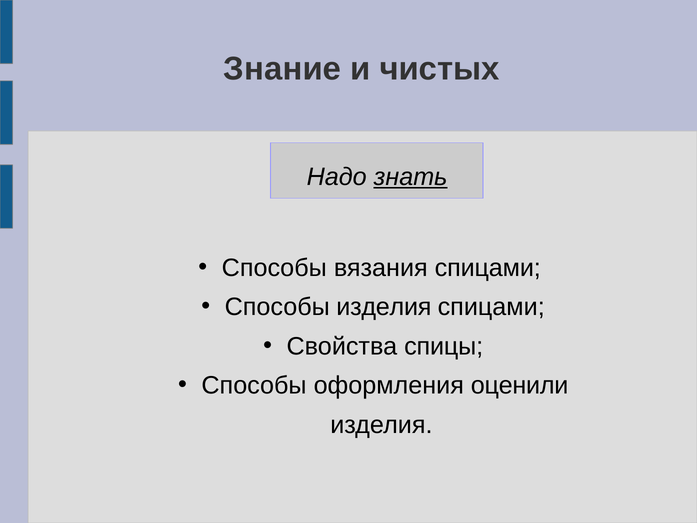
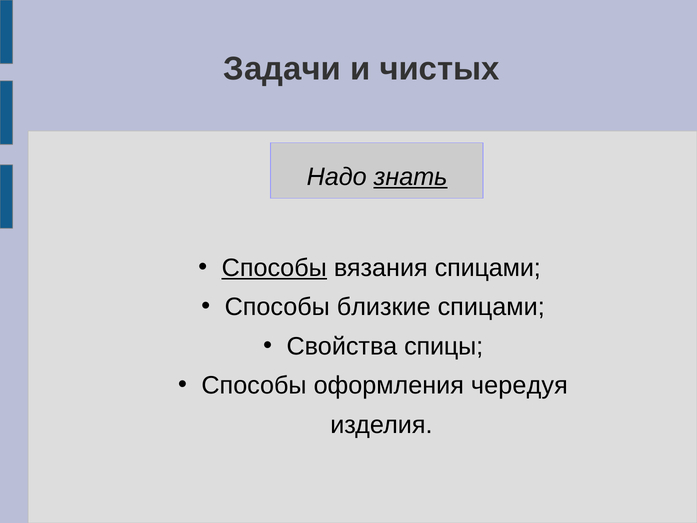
Знание: Знание -> Задачи (282, 69)
Способы underline: none -> present (274, 268)
Способы изделия: изделия -> близкие (384, 307)
оценили: оценили -> чередуя (519, 385)
